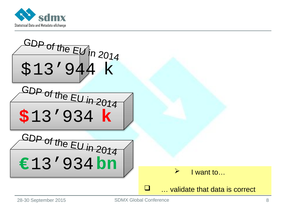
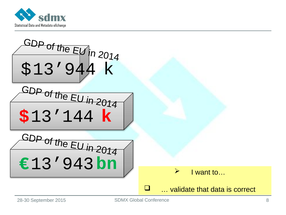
13’934: 13’934 -> 13’144 (62, 116)
13’934: 13’934 -> 13’943 (62, 163)
